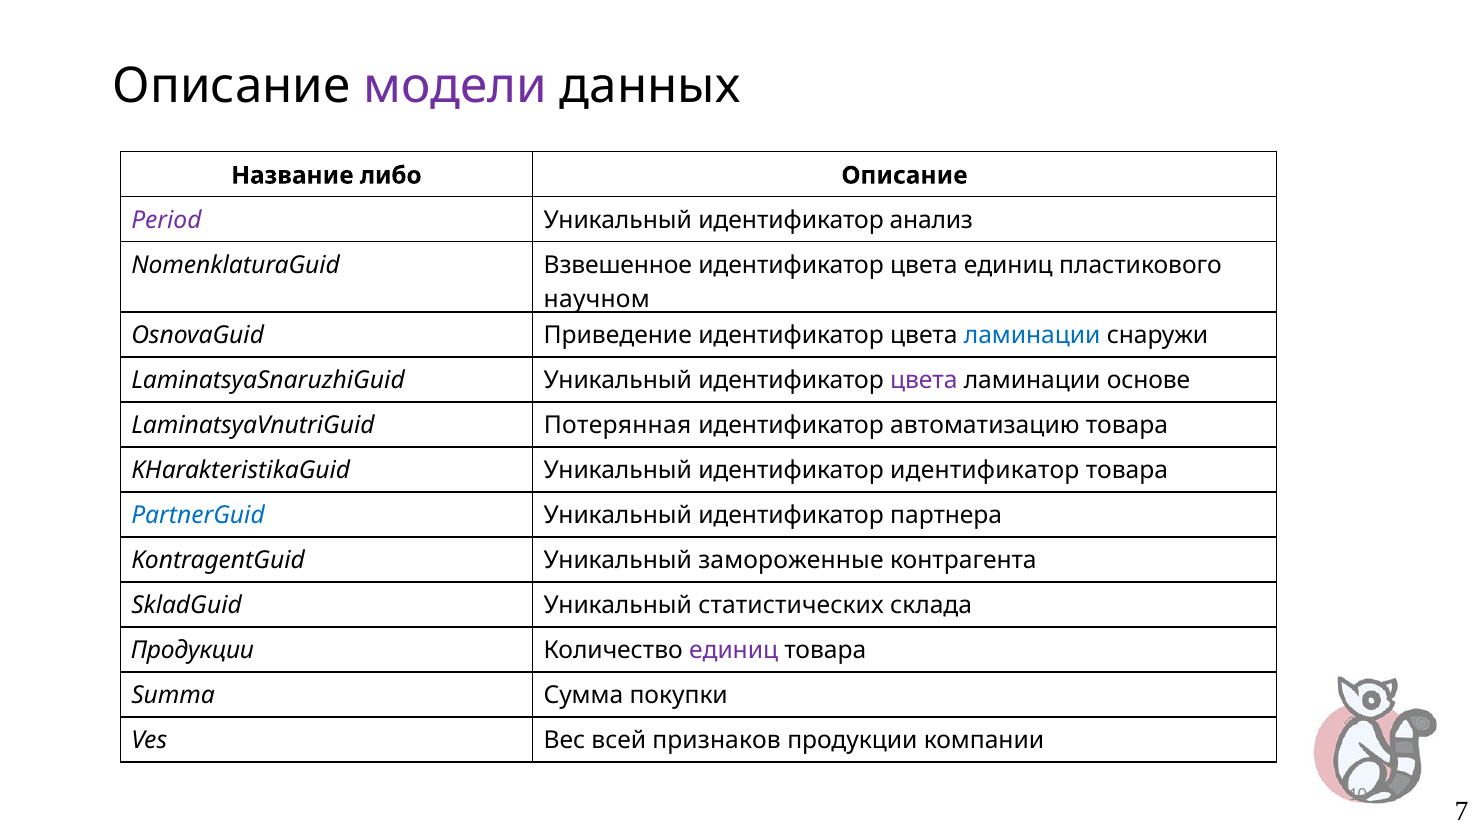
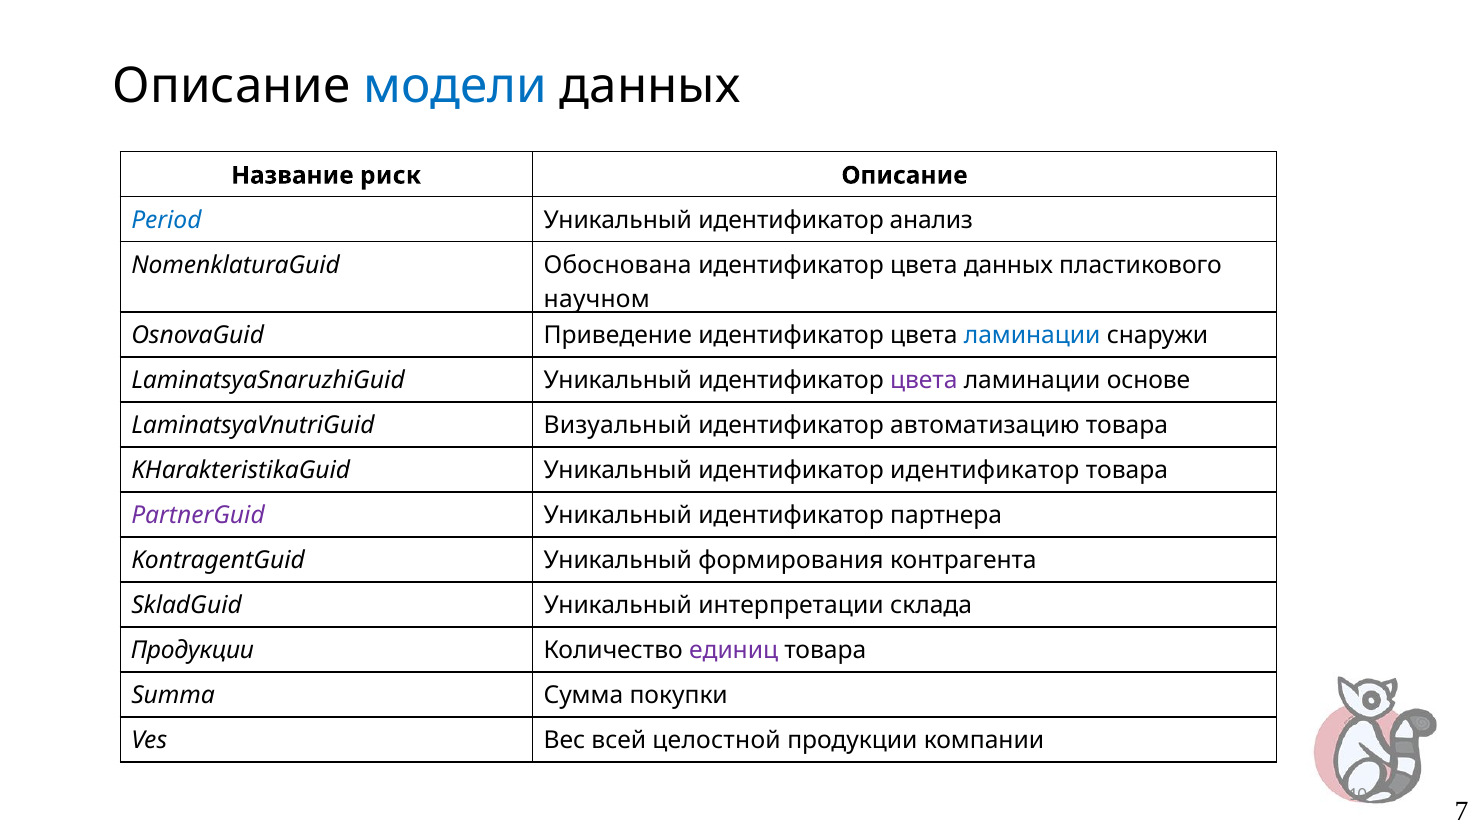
модели colour: purple -> blue (455, 86)
либо: либо -> риск (390, 176)
Period colour: purple -> blue (166, 221)
Взвешенное: Взвешенное -> Обоснована (618, 266)
цвета единиц: единиц -> данных (1008, 266)
Потерянная: Потерянная -> Визуальный (618, 426)
PartnerGuid colour: blue -> purple (198, 516)
замороженные: замороженные -> формирования (791, 561)
статистических: статистических -> интерпретации (791, 606)
признаков: признаков -> целостной (717, 741)
